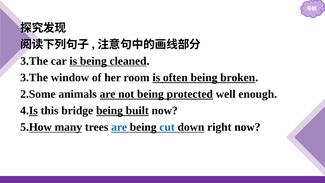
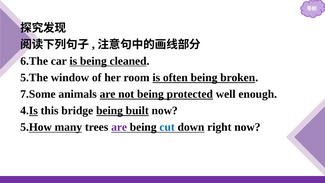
3.The: 3.The -> 6.The (34, 61)
3.The: 3.The -> 5.The (34, 77)
2.Some: 2.Some -> 7.Some (38, 94)
are colour: blue -> purple (119, 127)
